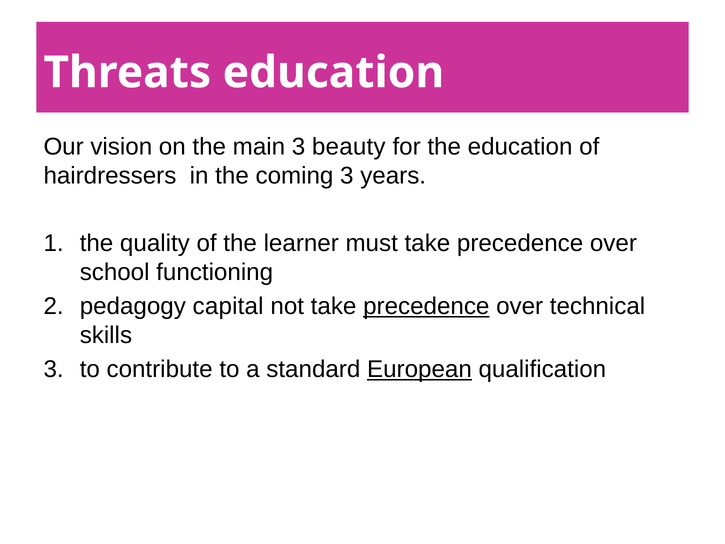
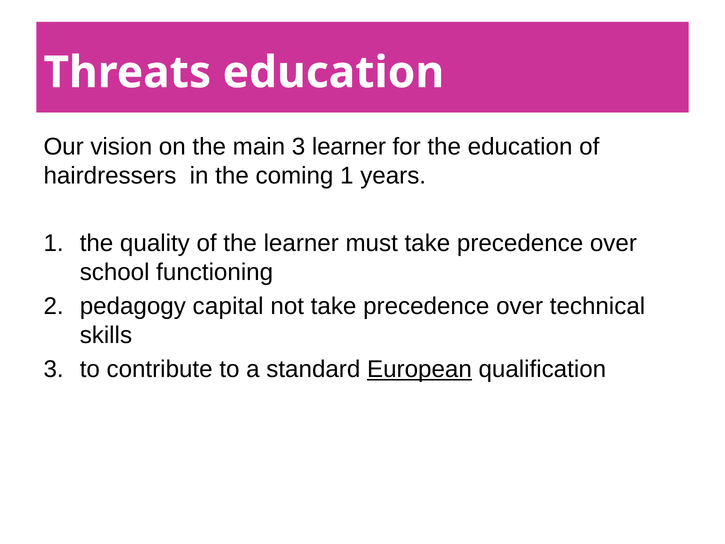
3 beauty: beauty -> learner (349, 147)
coming 3: 3 -> 1 (347, 176)
precedence underline: present -> none (426, 306)
